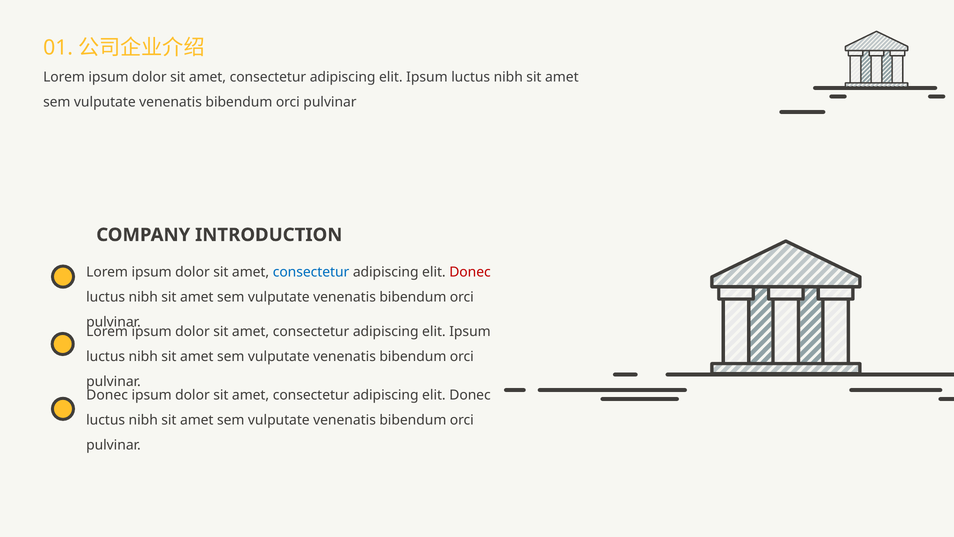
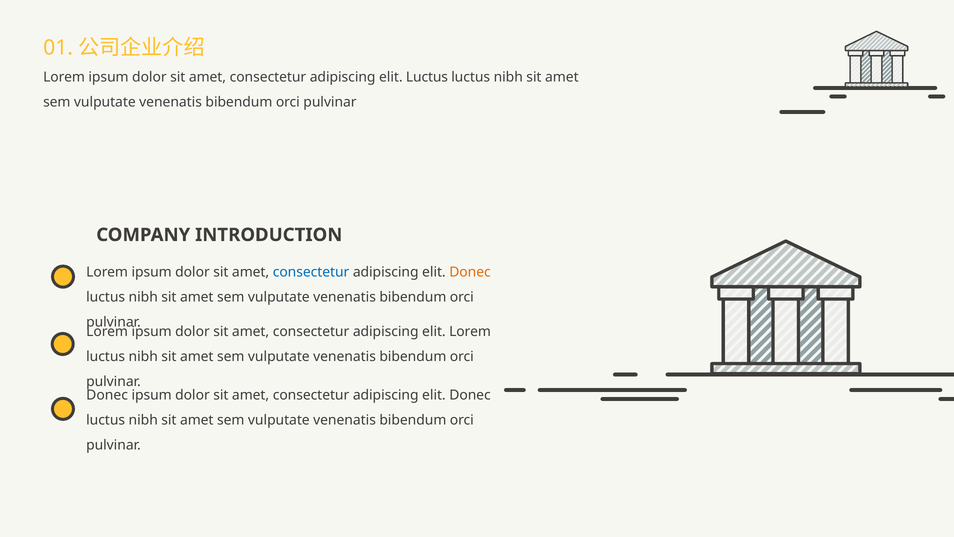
Ipsum: Ipsum -> Luctus (427, 77)
Donec colour: red -> orange (470, 272)
Ipsum: Ipsum -> Lorem (470, 332)
